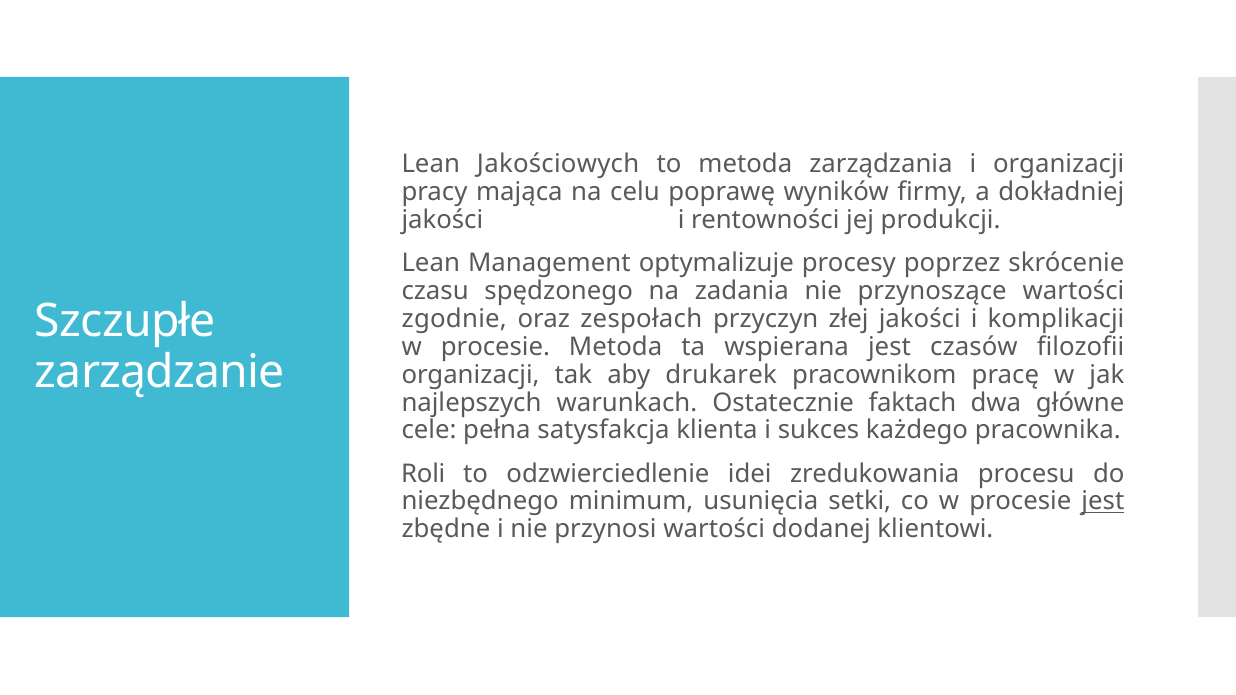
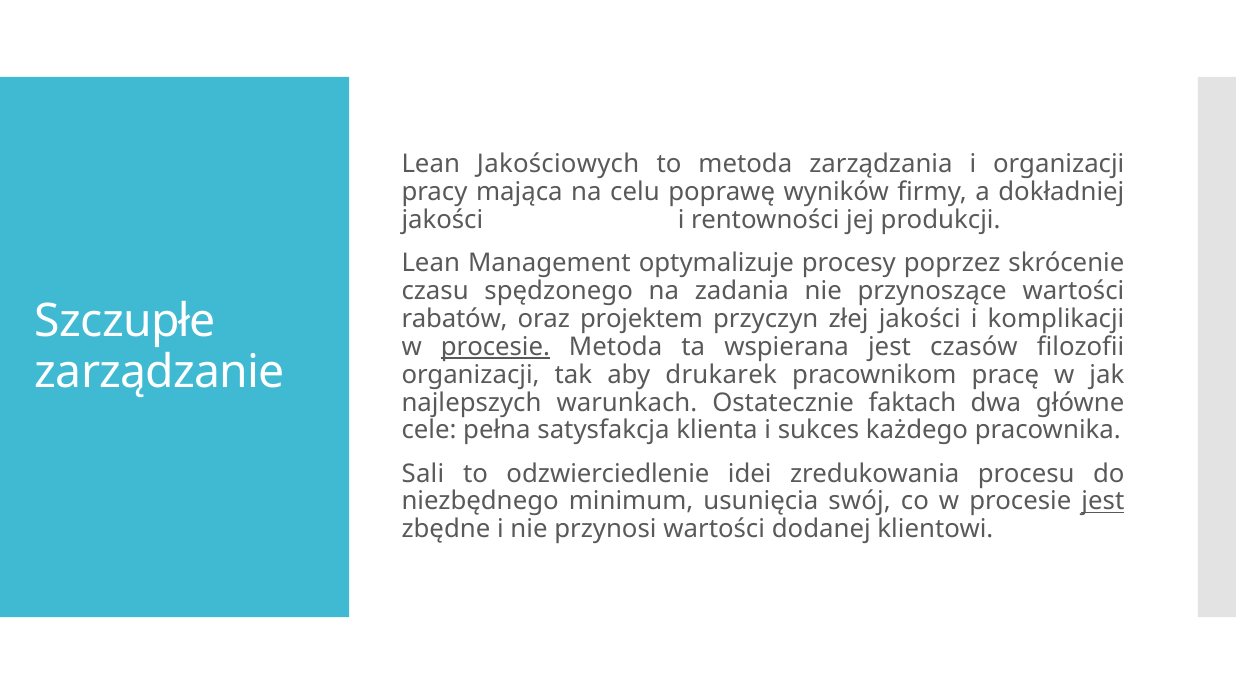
zgodnie: zgodnie -> rabatów (455, 319)
zespołach: zespołach -> projektem (642, 319)
procesie underline: none -> present (495, 347)
Roli: Roli -> Sali (423, 474)
setki: setki -> swój (860, 502)
